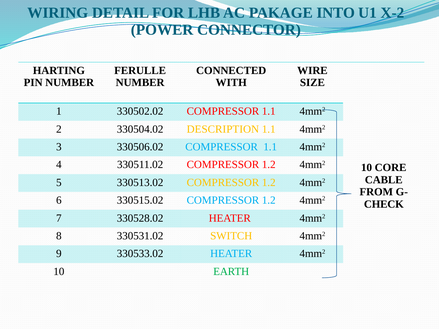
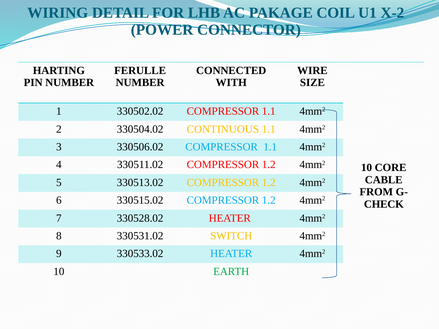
INTO: INTO -> COIL (336, 13)
DESCRIPTION: DESCRIPTION -> CONTINUOUS (223, 129)
